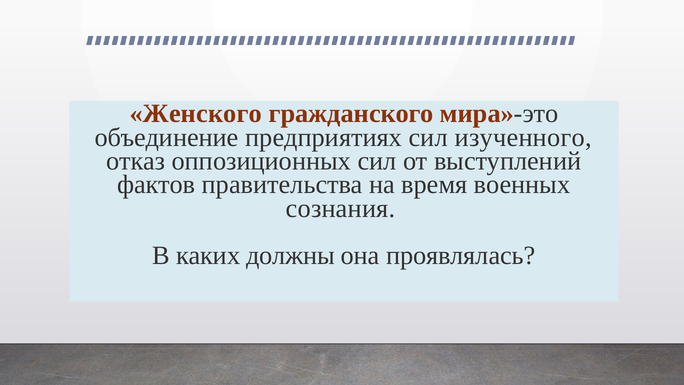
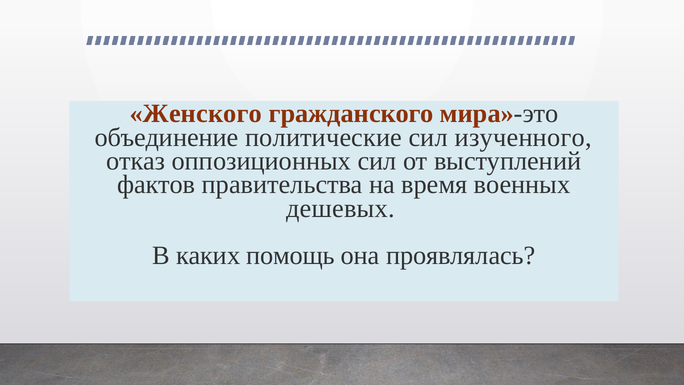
предприятиях: предприятиях -> политические (324, 137)
сознания: сознания -> дешевых (341, 208)
должны: должны -> помощь (291, 255)
